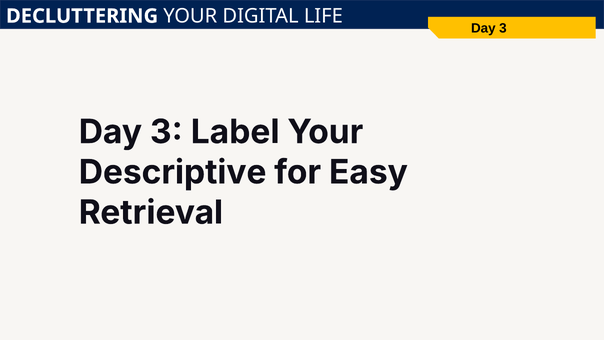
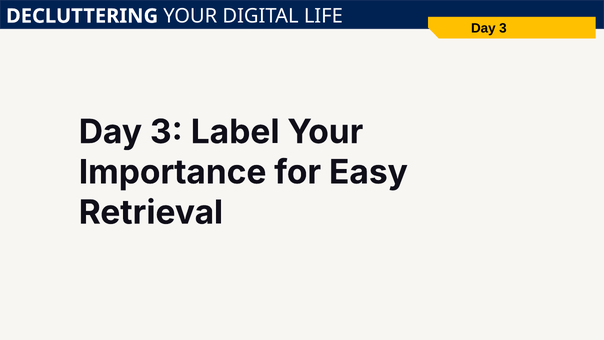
Descriptive: Descriptive -> Importance (173, 172)
